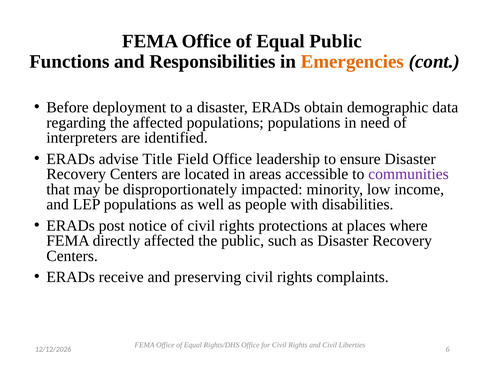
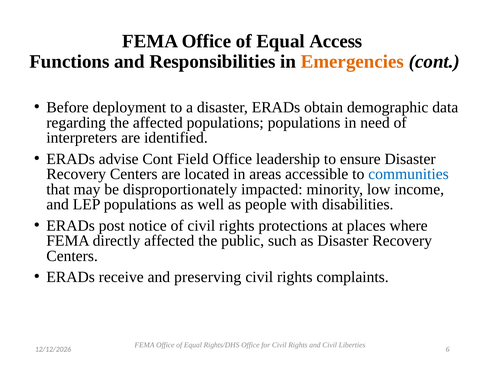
Equal Public: Public -> Access (336, 41)
advise Title: Title -> Cont (158, 159)
communities colour: purple -> blue (409, 174)
